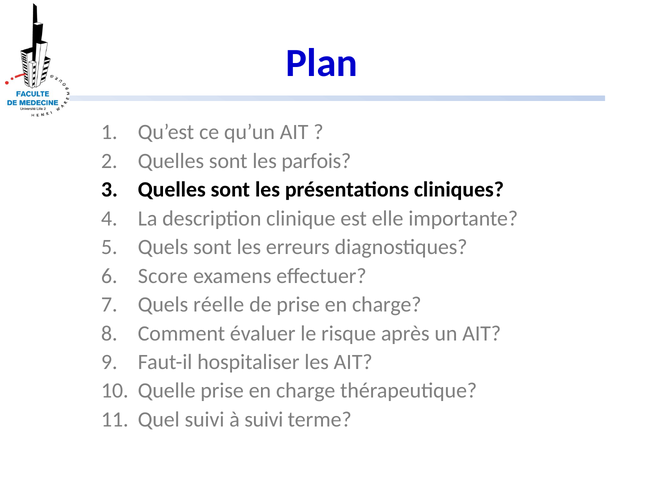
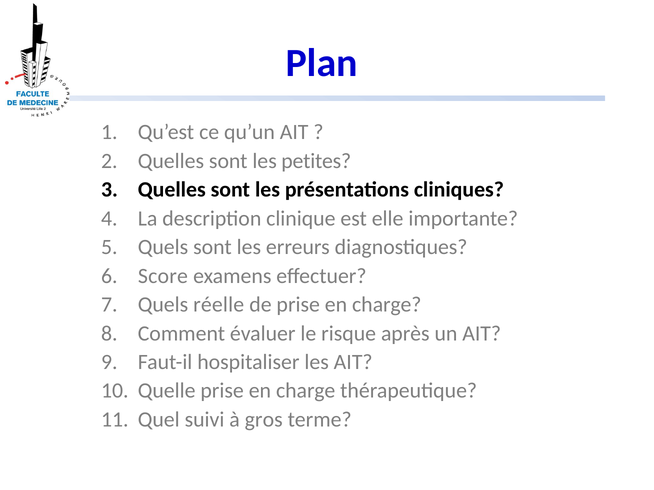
parfois: parfois -> petites (316, 161)
à suivi: suivi -> gros (264, 420)
